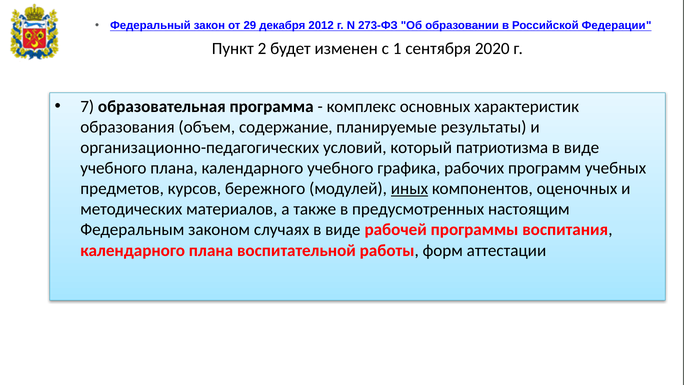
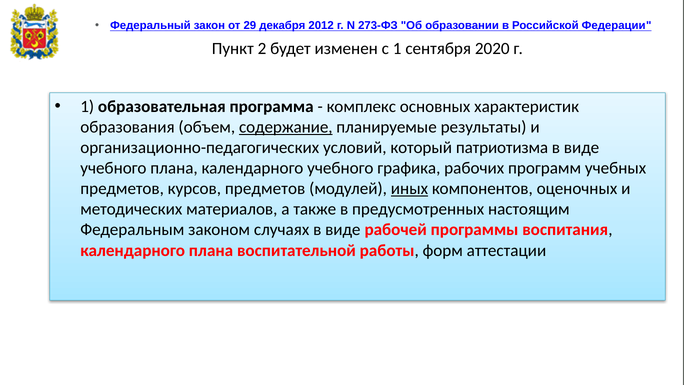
7: 7 -> 1 (87, 107)
содержание underline: none -> present (286, 127)
курсов бережного: бережного -> предметов (265, 189)
